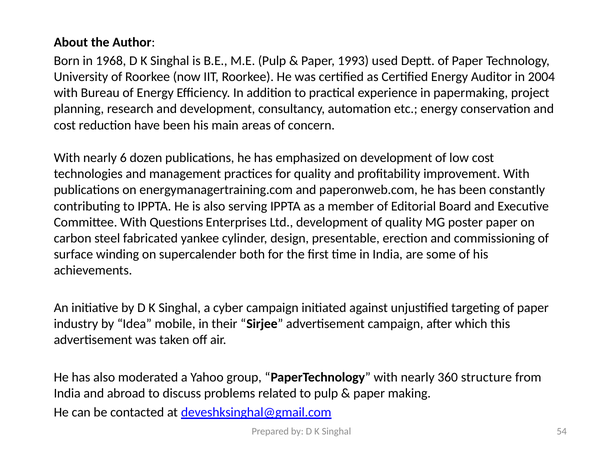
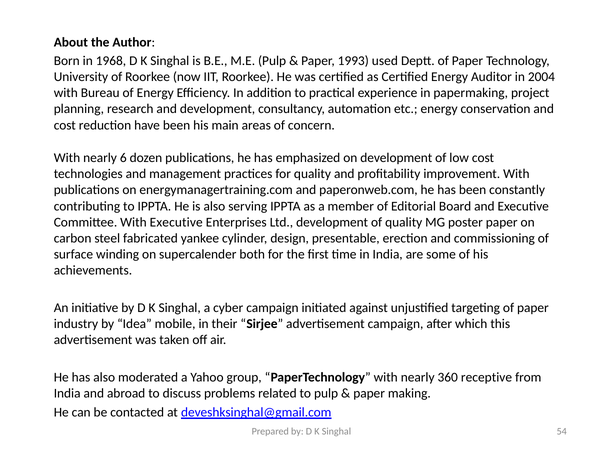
With Questions: Questions -> Executive (176, 222)
structure: structure -> receptive (487, 378)
